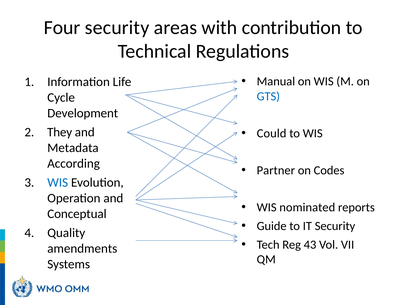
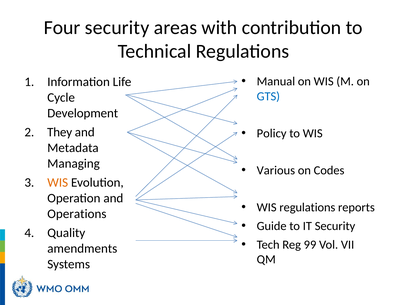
Could: Could -> Policy (272, 134)
According: According -> Managing (74, 164)
Partner: Partner -> Various (276, 171)
WIS colour: blue -> orange (58, 183)
WIS nominated: nominated -> regulations (307, 208)
Conceptual: Conceptual -> Operations (77, 214)
43: 43 -> 99 (310, 245)
